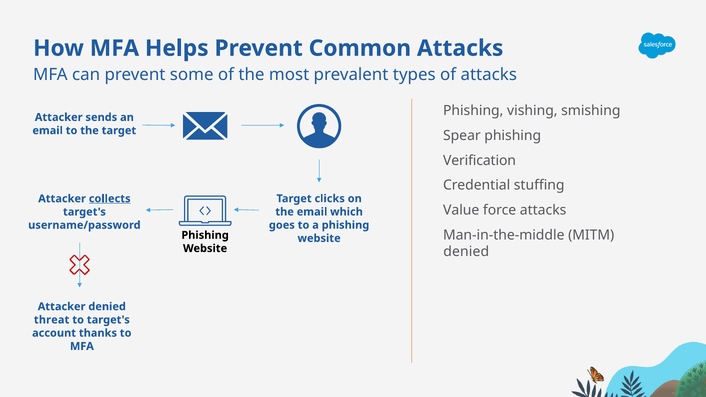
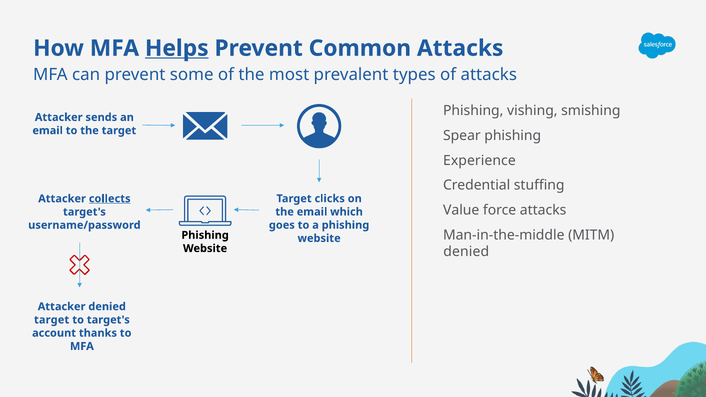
Helps underline: none -> present (177, 48)
Verification: Verification -> Experience (479, 161)
threat: threat -> target (52, 320)
